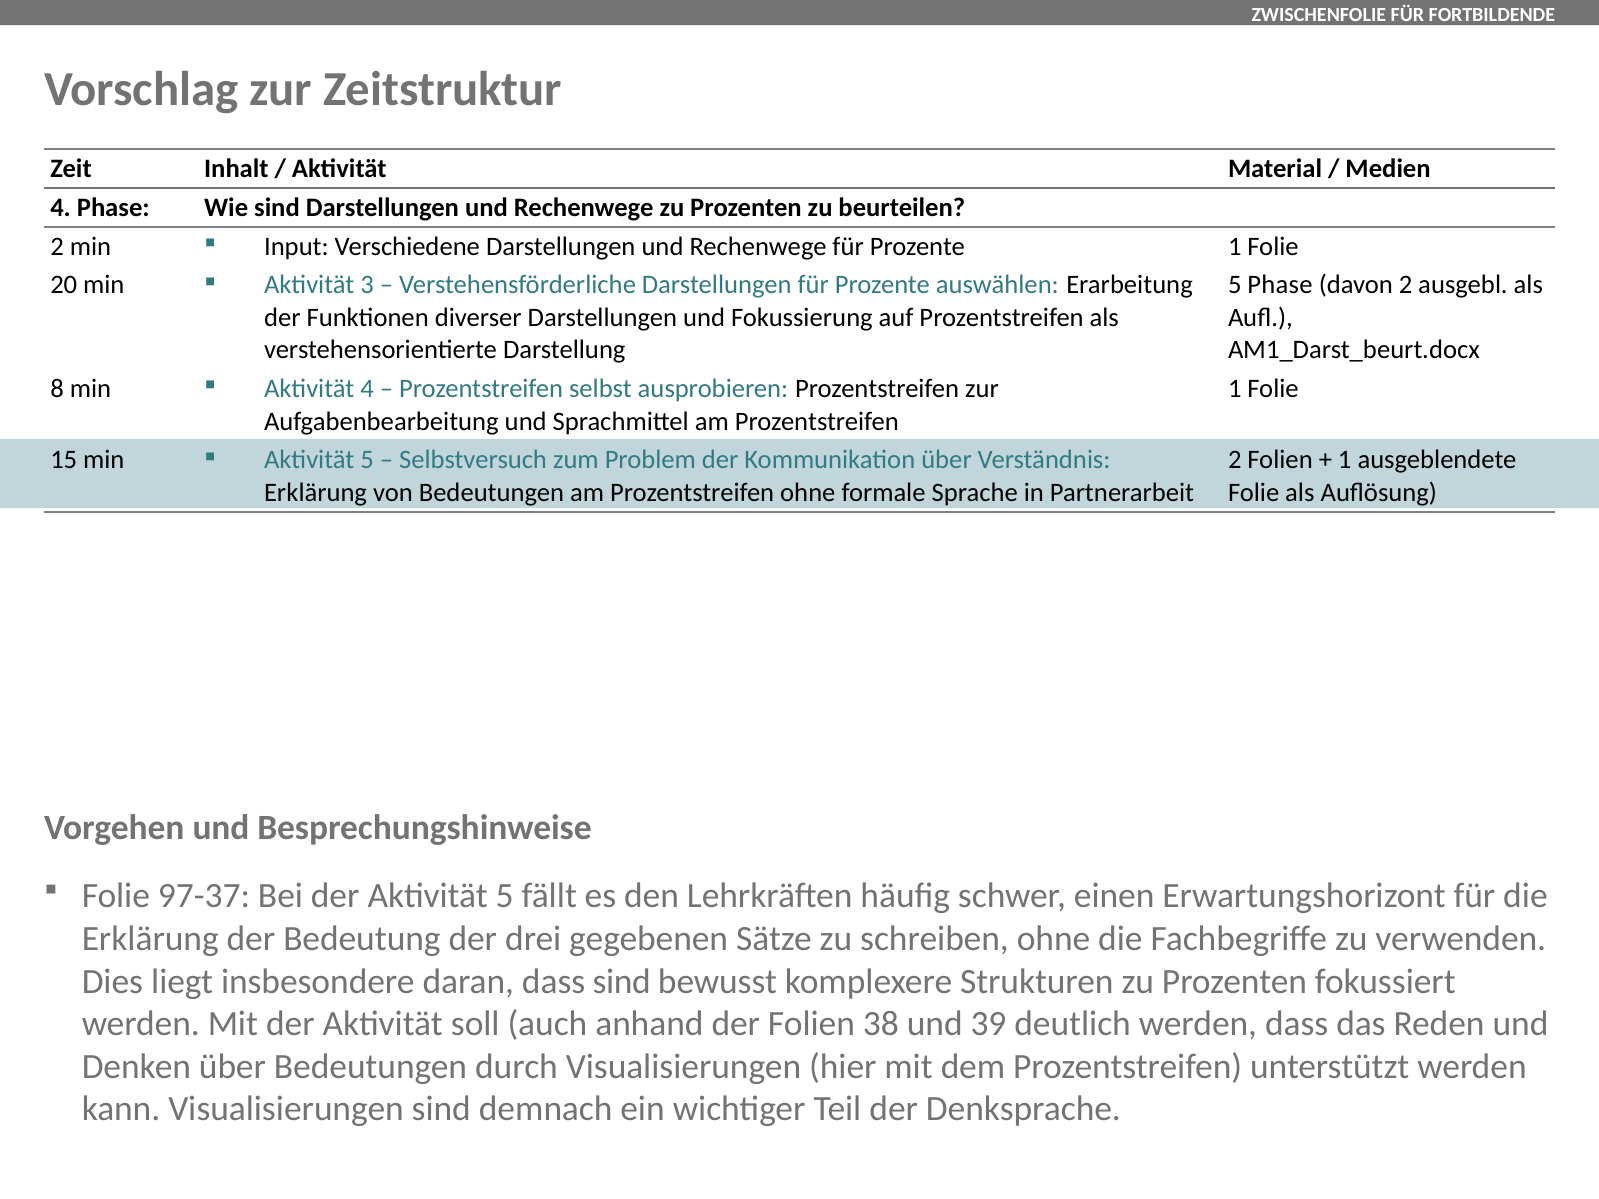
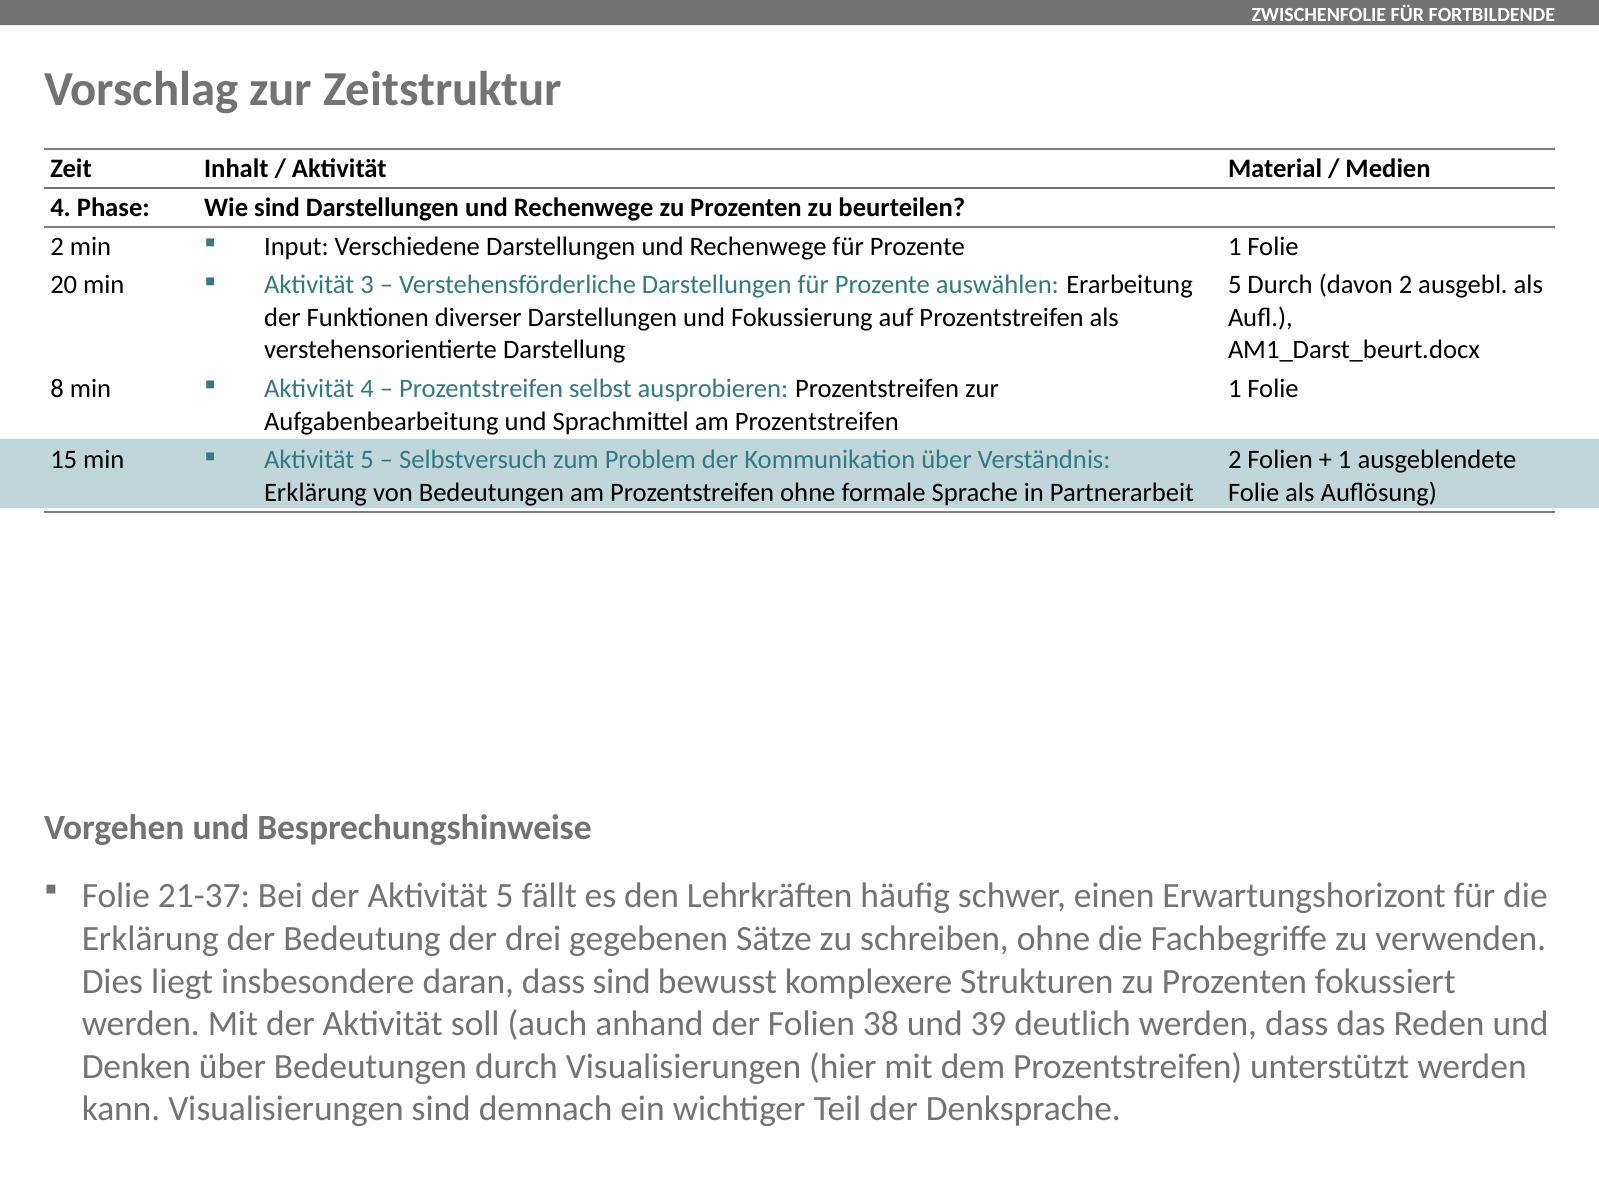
5 Phase: Phase -> Durch (1280, 285)
97-37: 97-37 -> 21-37 (204, 896)
